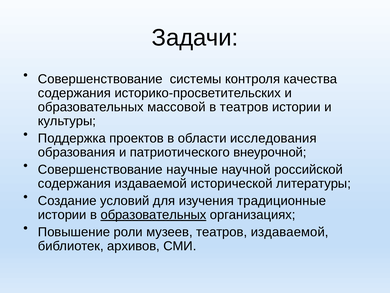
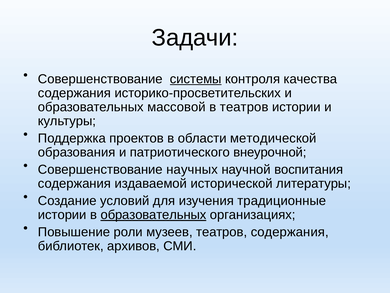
системы underline: none -> present (196, 79)
исследования: исследования -> методической (273, 138)
научные: научные -> научных (192, 169)
российской: российской -> воспитания (309, 169)
театров издаваемой: издаваемой -> содержания (290, 232)
